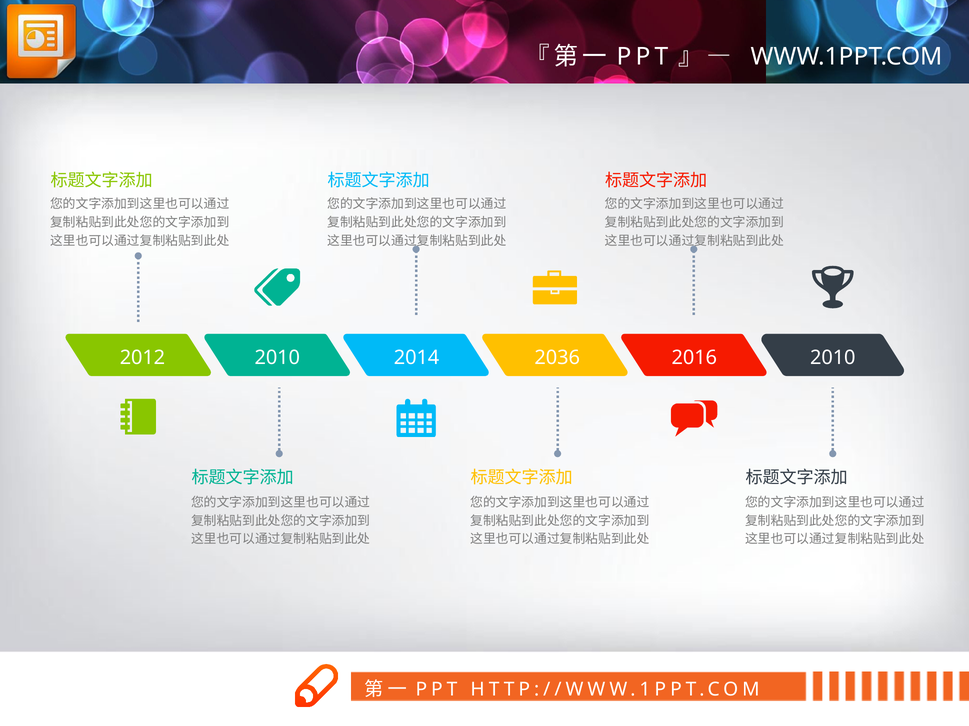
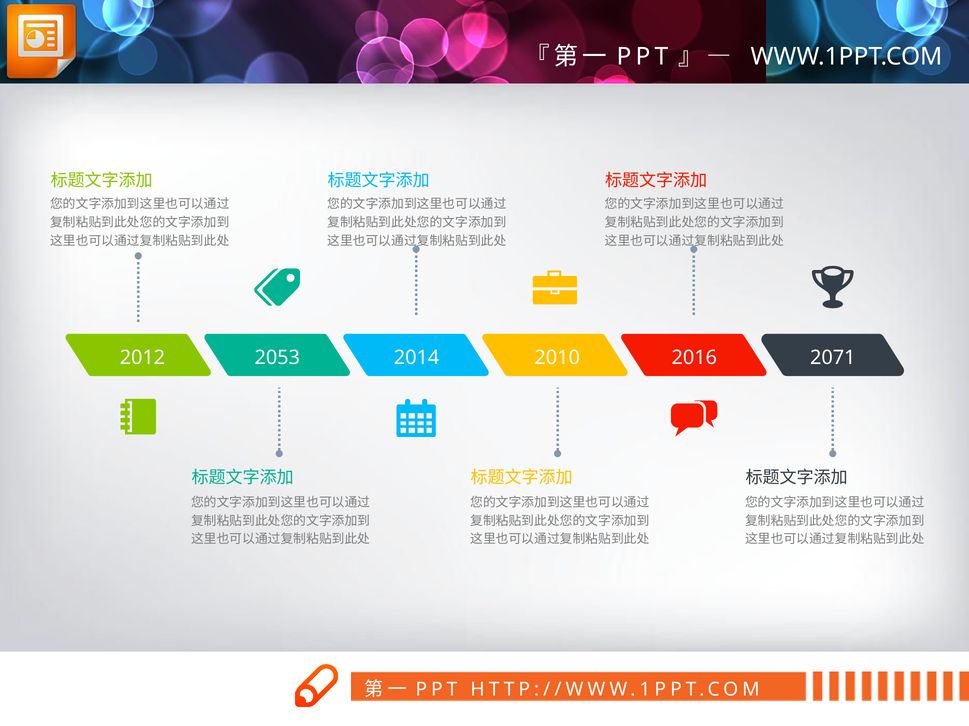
2012 2010: 2010 -> 2053 (277, 358)
2036: 2036 -> 2010 (557, 358)
2016 2010: 2010 -> 2071 (833, 358)
